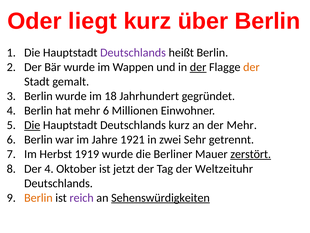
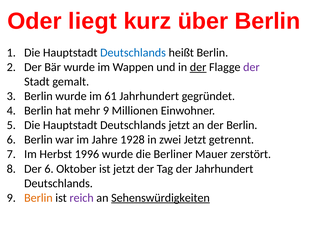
Deutschlands colour: purple -> blue (133, 53)
der colour: orange -> purple (251, 67)
18: 18 -> 61 (111, 96)
hat mehr 6: 6 -> 9 (106, 111)
Die underline: present -> none (32, 125)
Deutschlands kurz: kurz -> jetzt (179, 125)
der Mehr: Mehr -> Berlin (242, 125)
1921: 1921 -> 1928 (133, 139)
zwei Sehr: Sehr -> Jetzt (195, 139)
1919: 1919 -> 1996 (87, 154)
zerstört underline: present -> none (251, 154)
Der 4: 4 -> 6 (49, 168)
der Weltzeituhr: Weltzeituhr -> Jahrhundert (224, 168)
